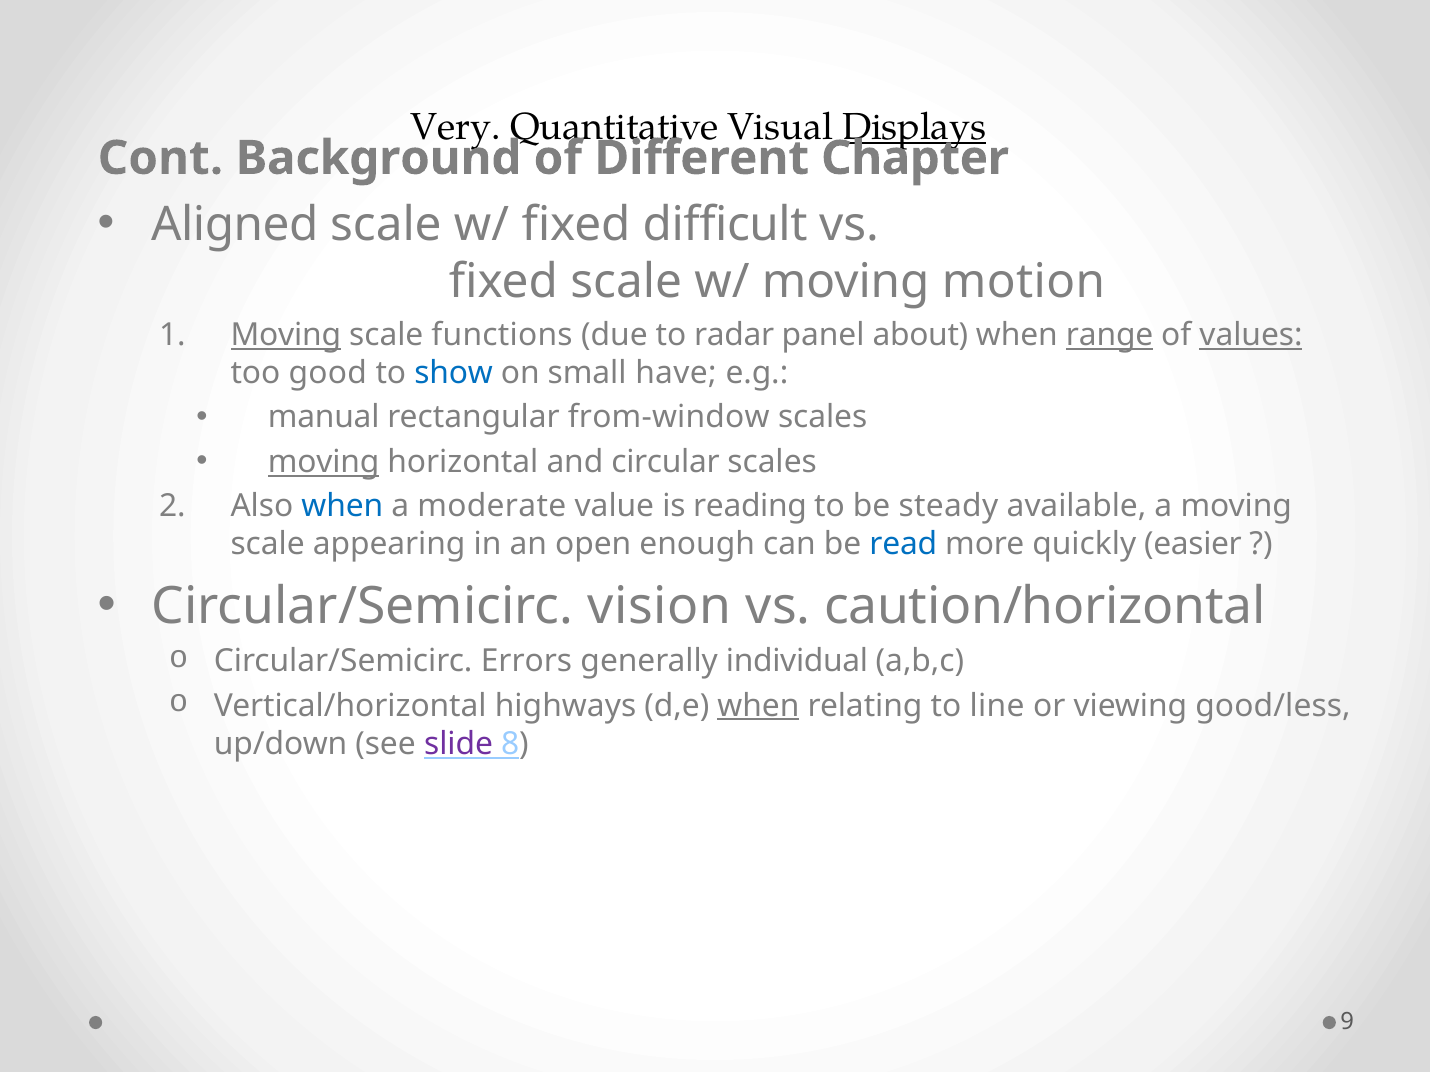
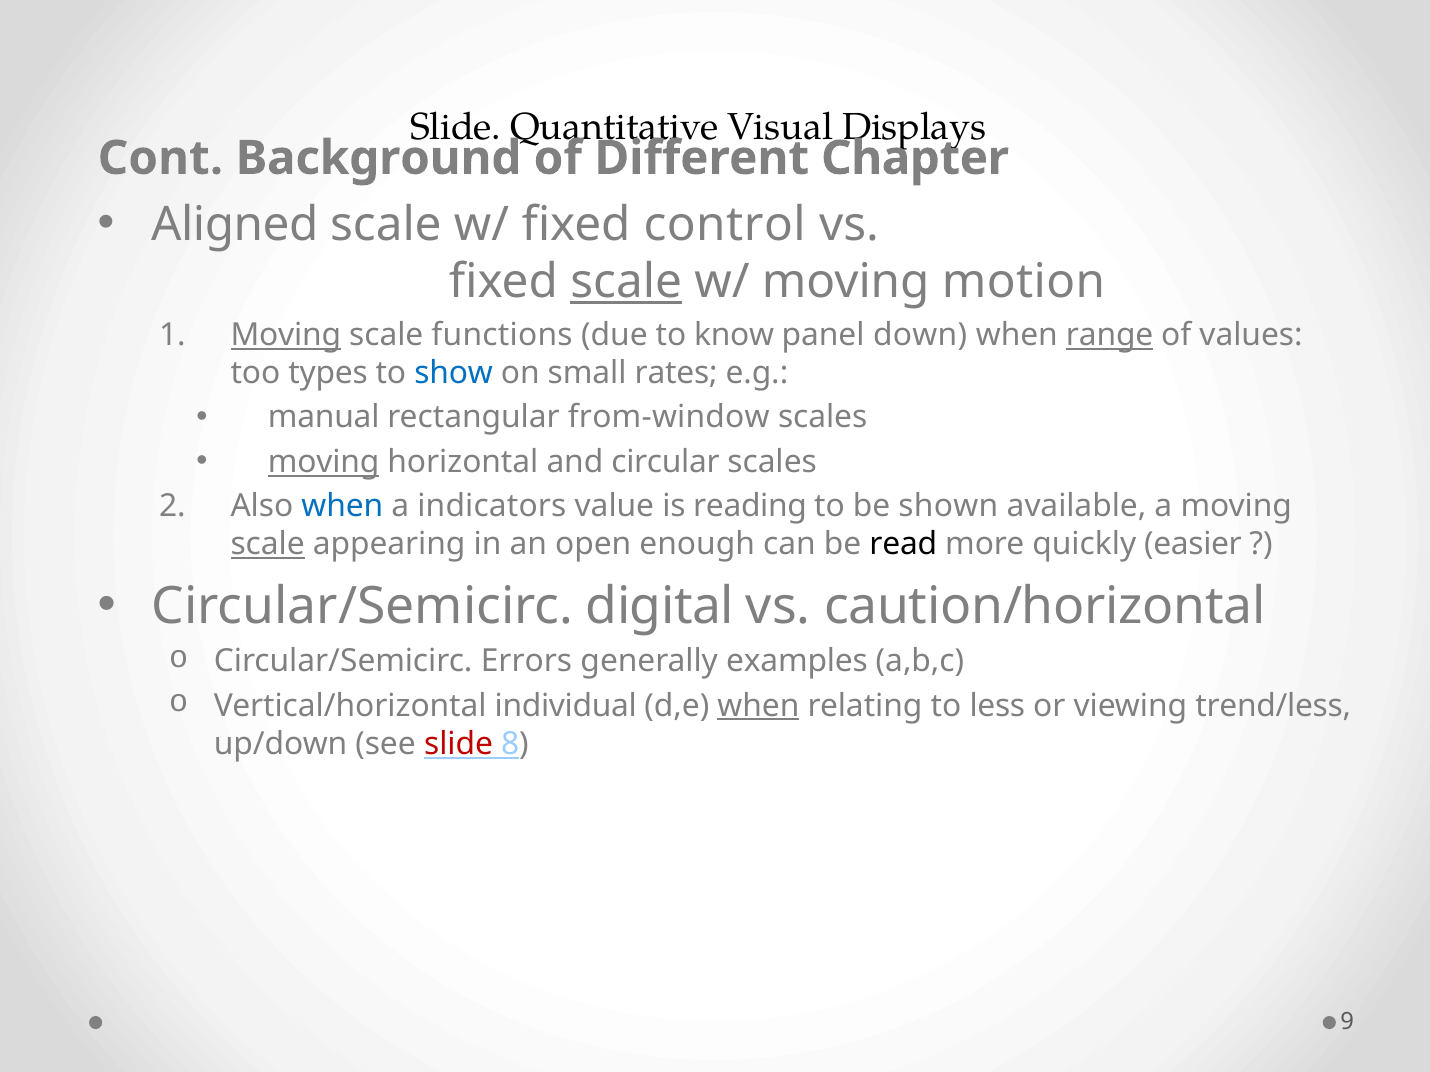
Very: Very -> Slide (456, 127)
Displays underline: present -> none (914, 127)
difficult: difficult -> control (725, 225)
scale underline: none -> present (626, 282)
radar: radar -> know (734, 335)
about: about -> down (920, 335)
values underline: present -> none (1251, 335)
good: good -> types (328, 373)
have: have -> rates (676, 373)
moderate: moderate -> indicators (492, 507)
steady: steady -> shown (948, 507)
scale underline: none -> present (268, 545)
read colour: blue -> black (903, 545)
vision: vision -> digital (660, 606)
individual: individual -> examples (797, 661)
highways: highways -> individual (566, 706)
line: line -> less (997, 706)
good/less: good/less -> trend/less (1273, 706)
slide colour: purple -> red (459, 744)
